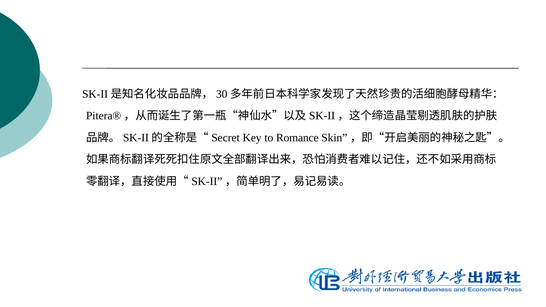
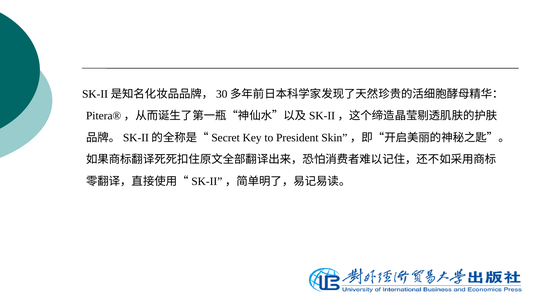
Romance: Romance -> President (297, 138)
